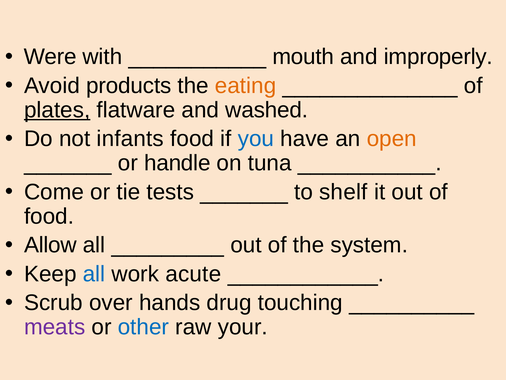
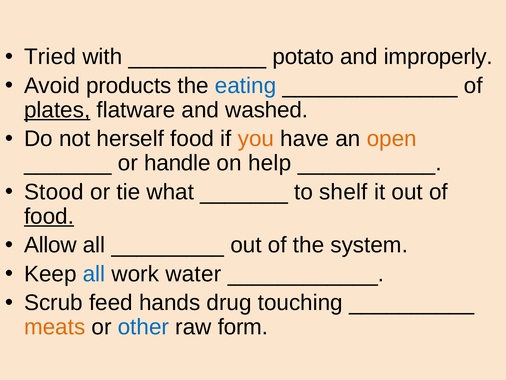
Were: Were -> Tried (50, 57)
mouth: mouth -> potato (303, 57)
eating colour: orange -> blue (246, 86)
infants: infants -> herself (130, 139)
you colour: blue -> orange (256, 139)
tuna: tuna -> help (270, 163)
Come: Come -> Stood (54, 192)
tests: tests -> what (170, 192)
food underline: none -> present (49, 216)
acute: acute -> water (193, 274)
over: over -> feed (111, 302)
meats colour: purple -> orange (55, 327)
your: your -> form (243, 327)
